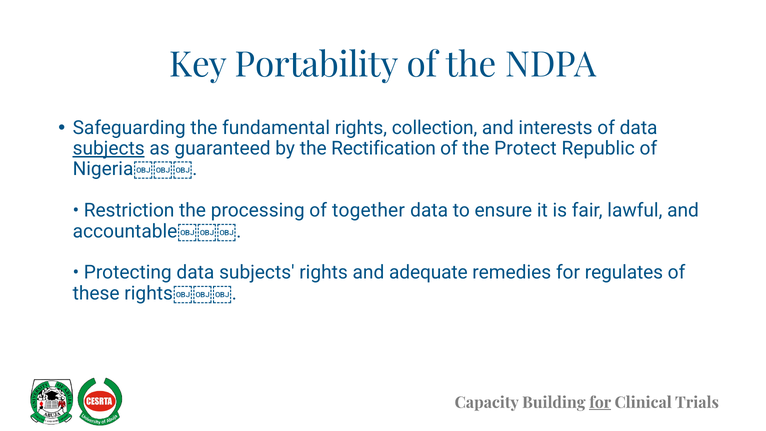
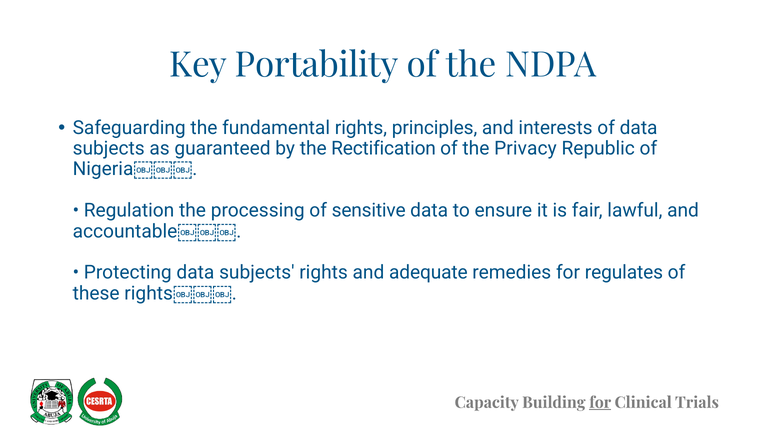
collection: collection -> principles (435, 128)
subjects underline: present -> none (109, 148)
Protect: Protect -> Privacy (525, 148)
Restriction: Restriction -> Regulation (129, 210)
together: together -> sensitive (369, 210)
